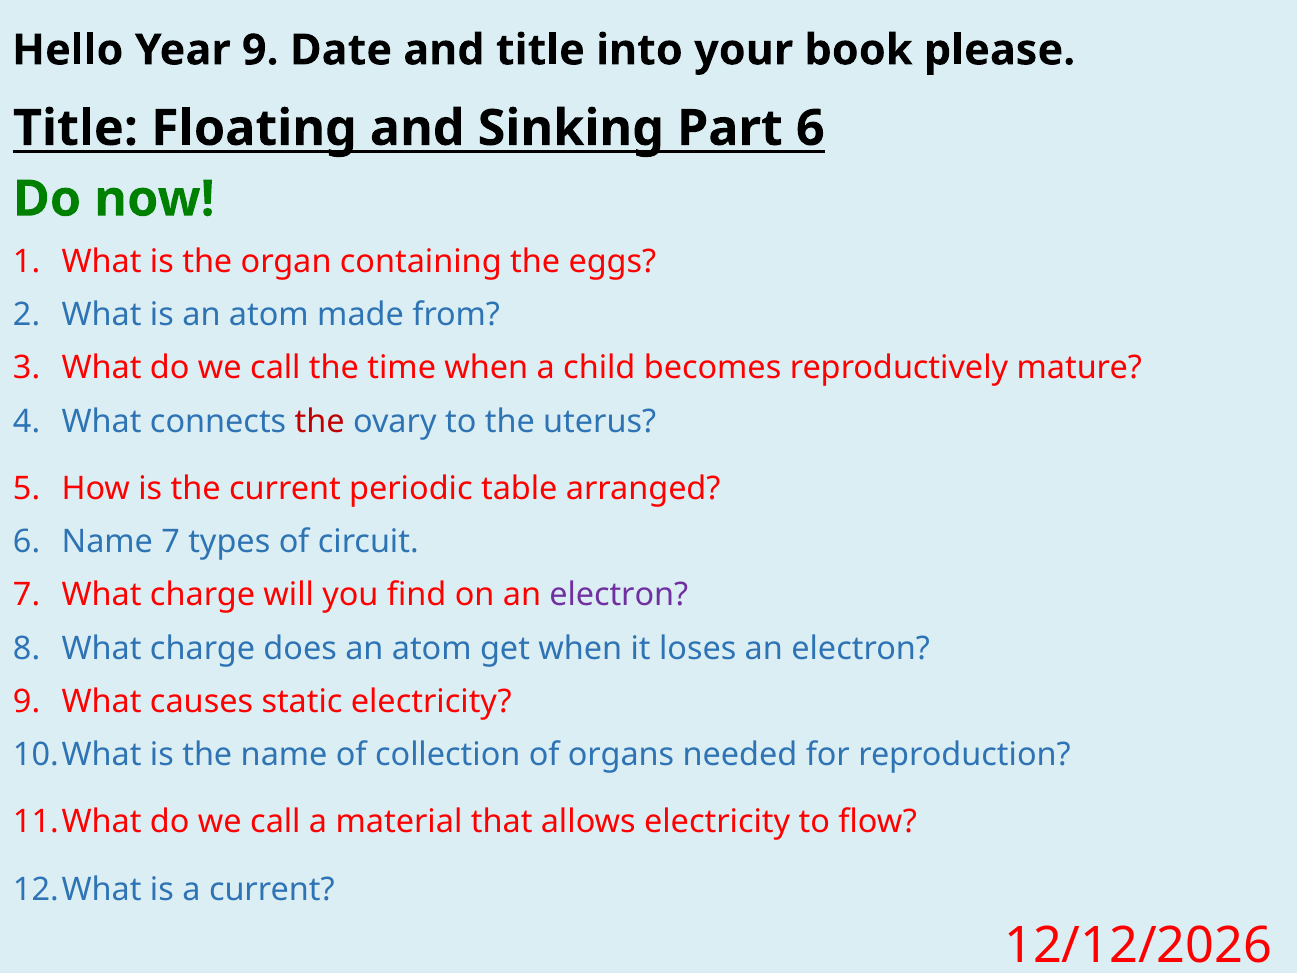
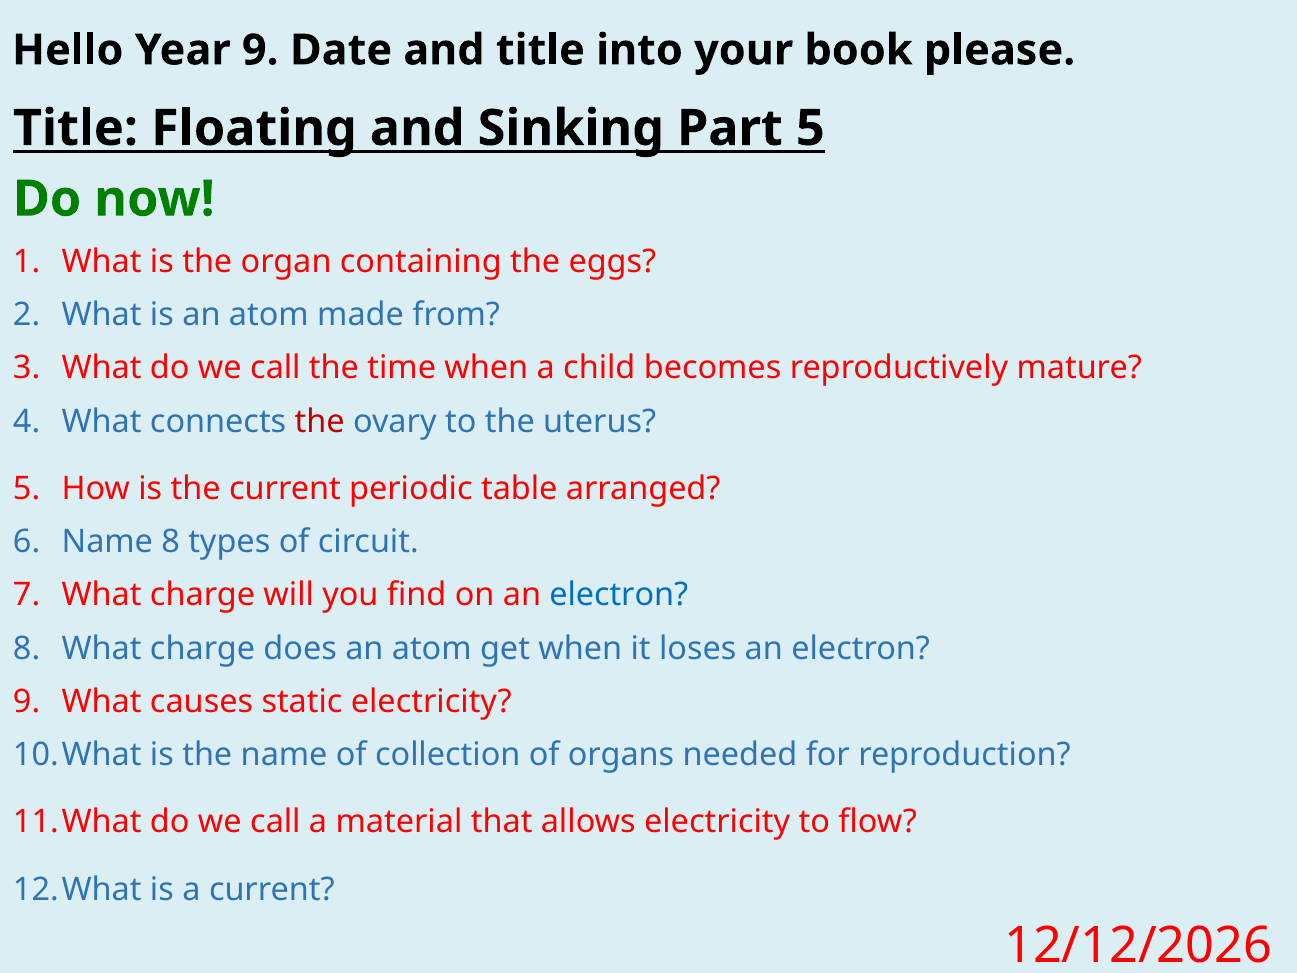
Part 6: 6 -> 5 (810, 128)
Name 7: 7 -> 8 (171, 542)
electron colour: purple -> blue (619, 595)
